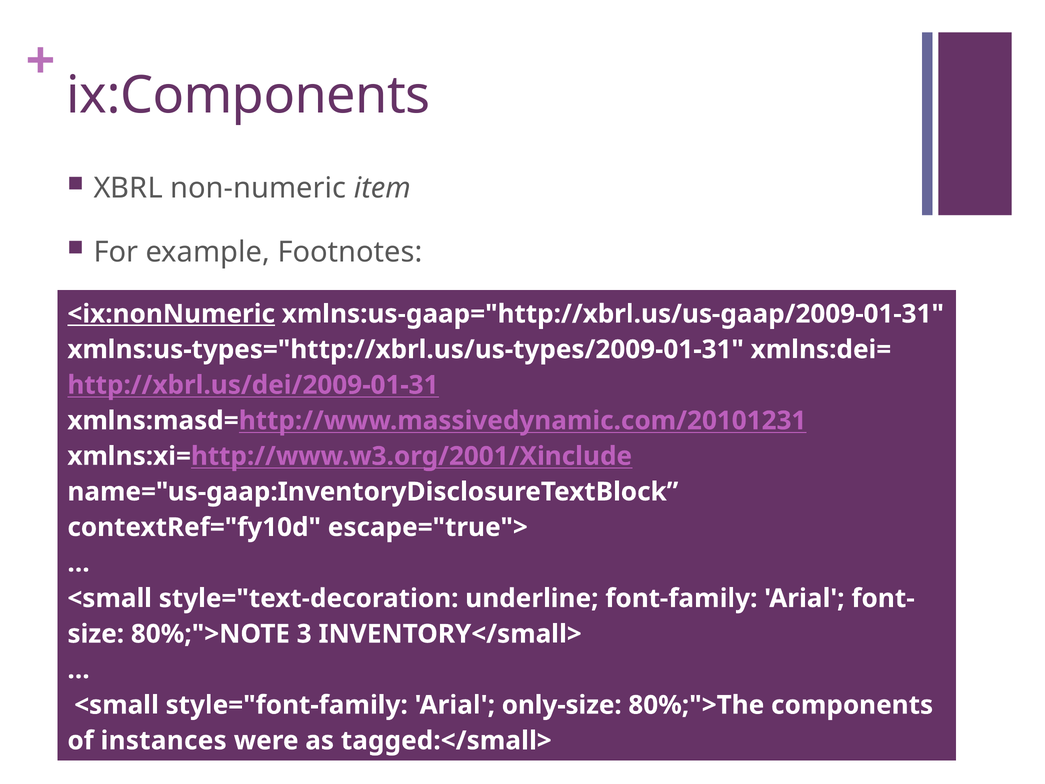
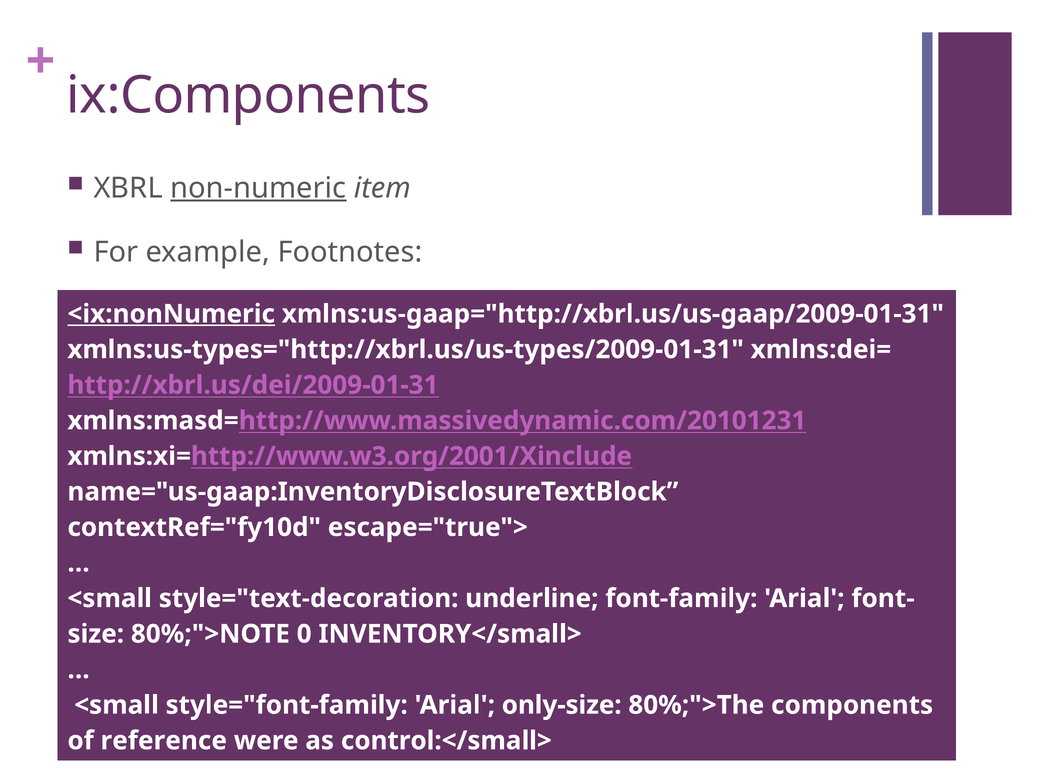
non-numeric underline: none -> present (258, 188)
3: 3 -> 0 (304, 634)
instances: instances -> reference (164, 740)
tagged:</small>: tagged:</small> -> control:</small> (446, 740)
